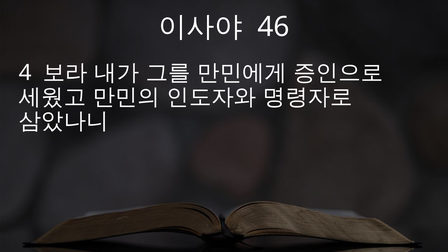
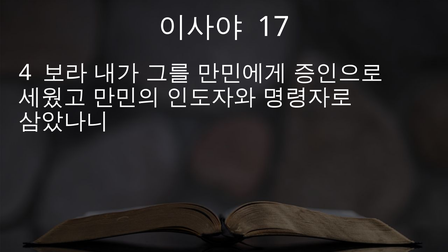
46: 46 -> 17 (274, 27)
